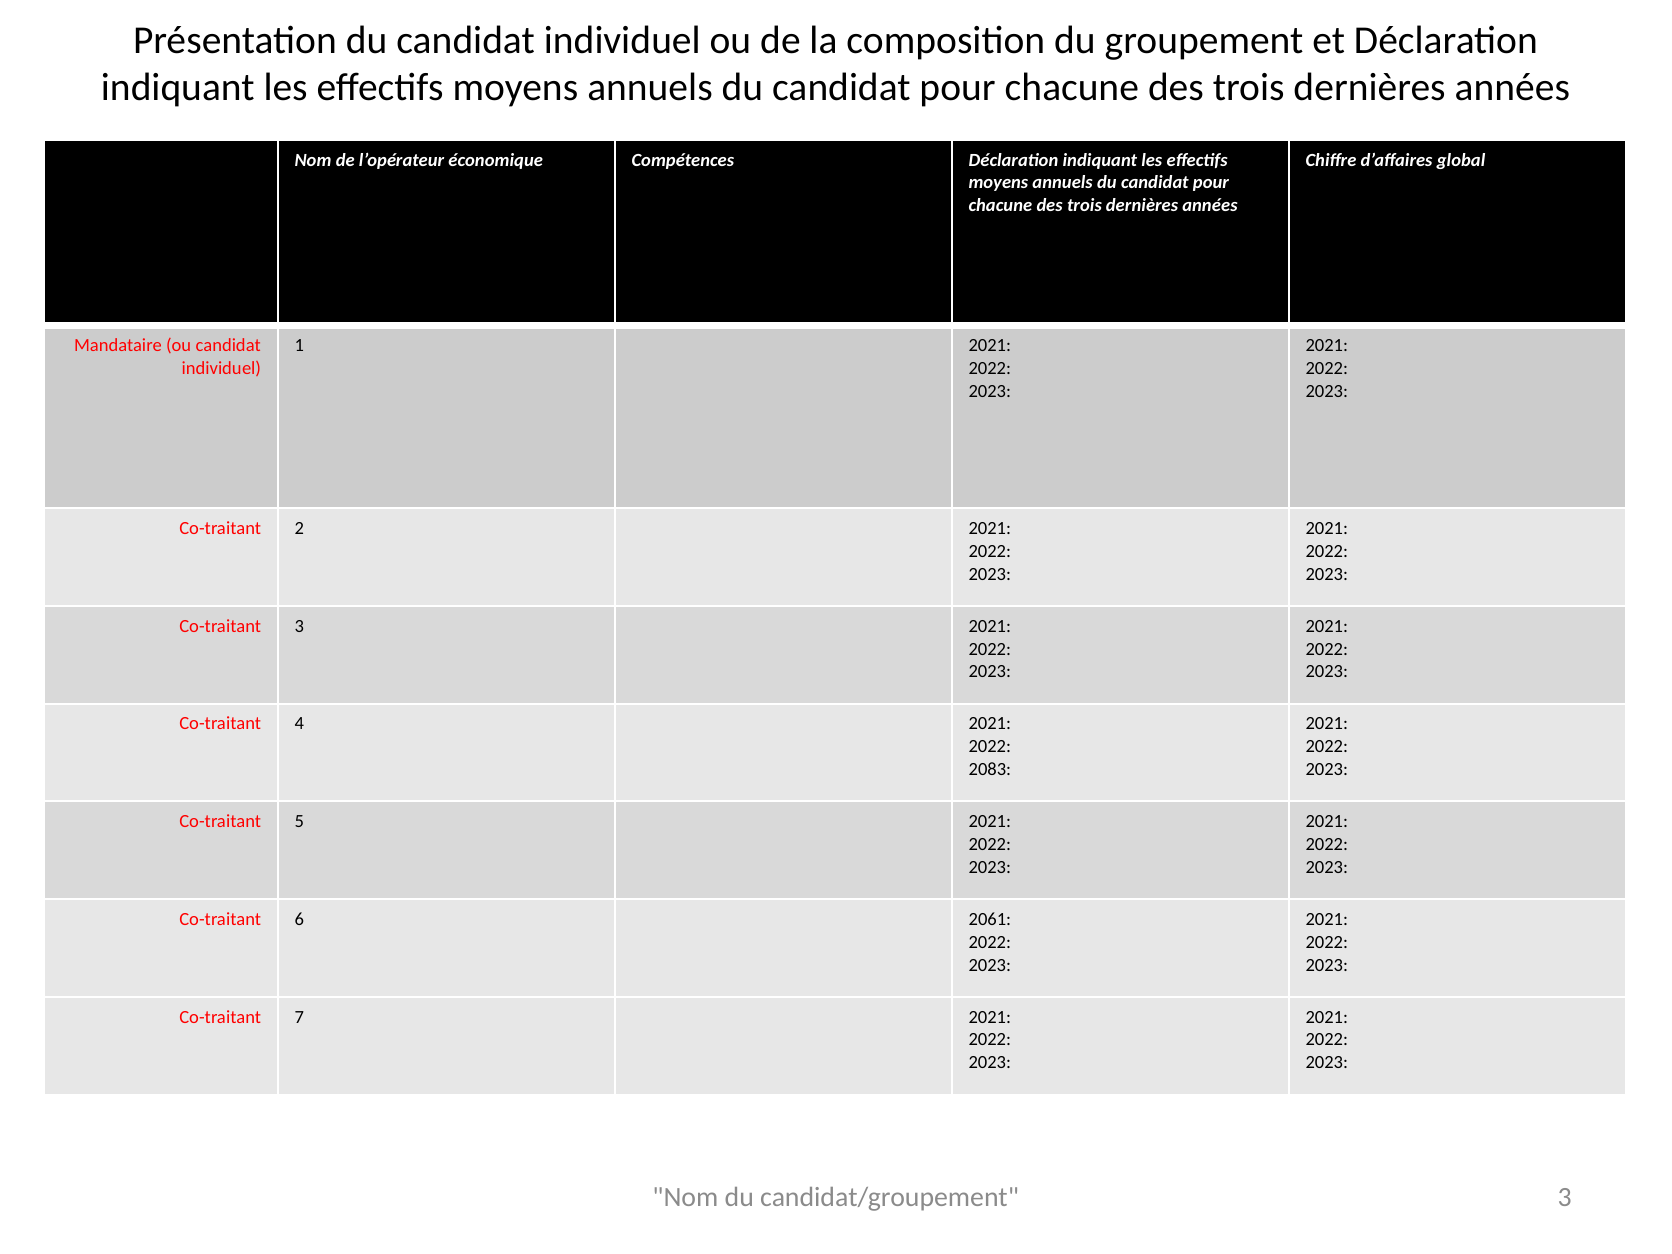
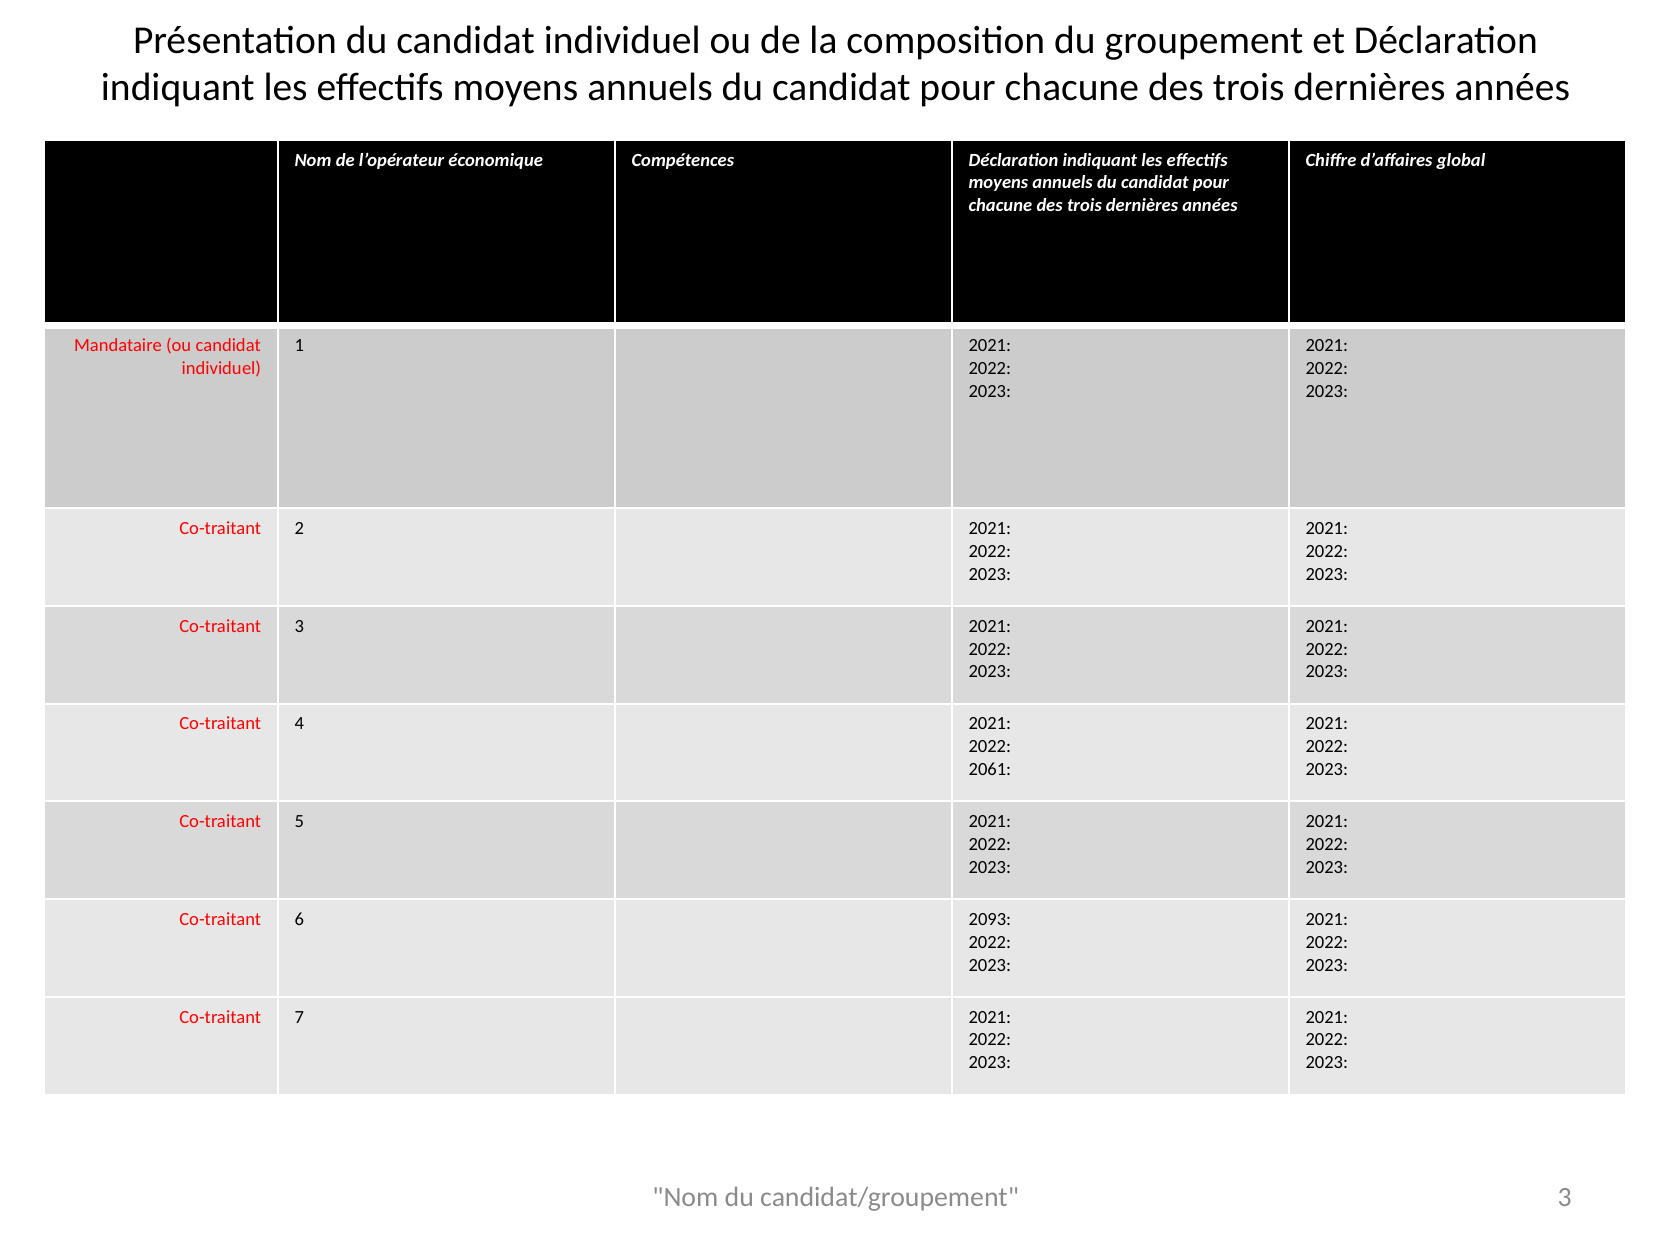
2083: 2083 -> 2061 (990, 770)
2061: 2061 -> 2093 (990, 919)
